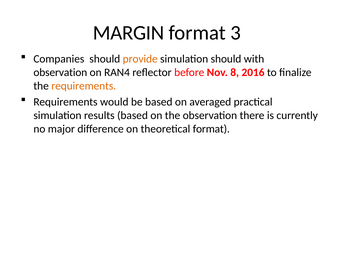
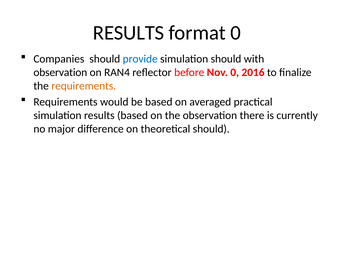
MARGIN: MARGIN -> RESULTS (129, 33)
format 3: 3 -> 0 (236, 33)
provide colour: orange -> blue (140, 59)
Nov 8: 8 -> 0 (235, 73)
theoretical format: format -> should (211, 129)
